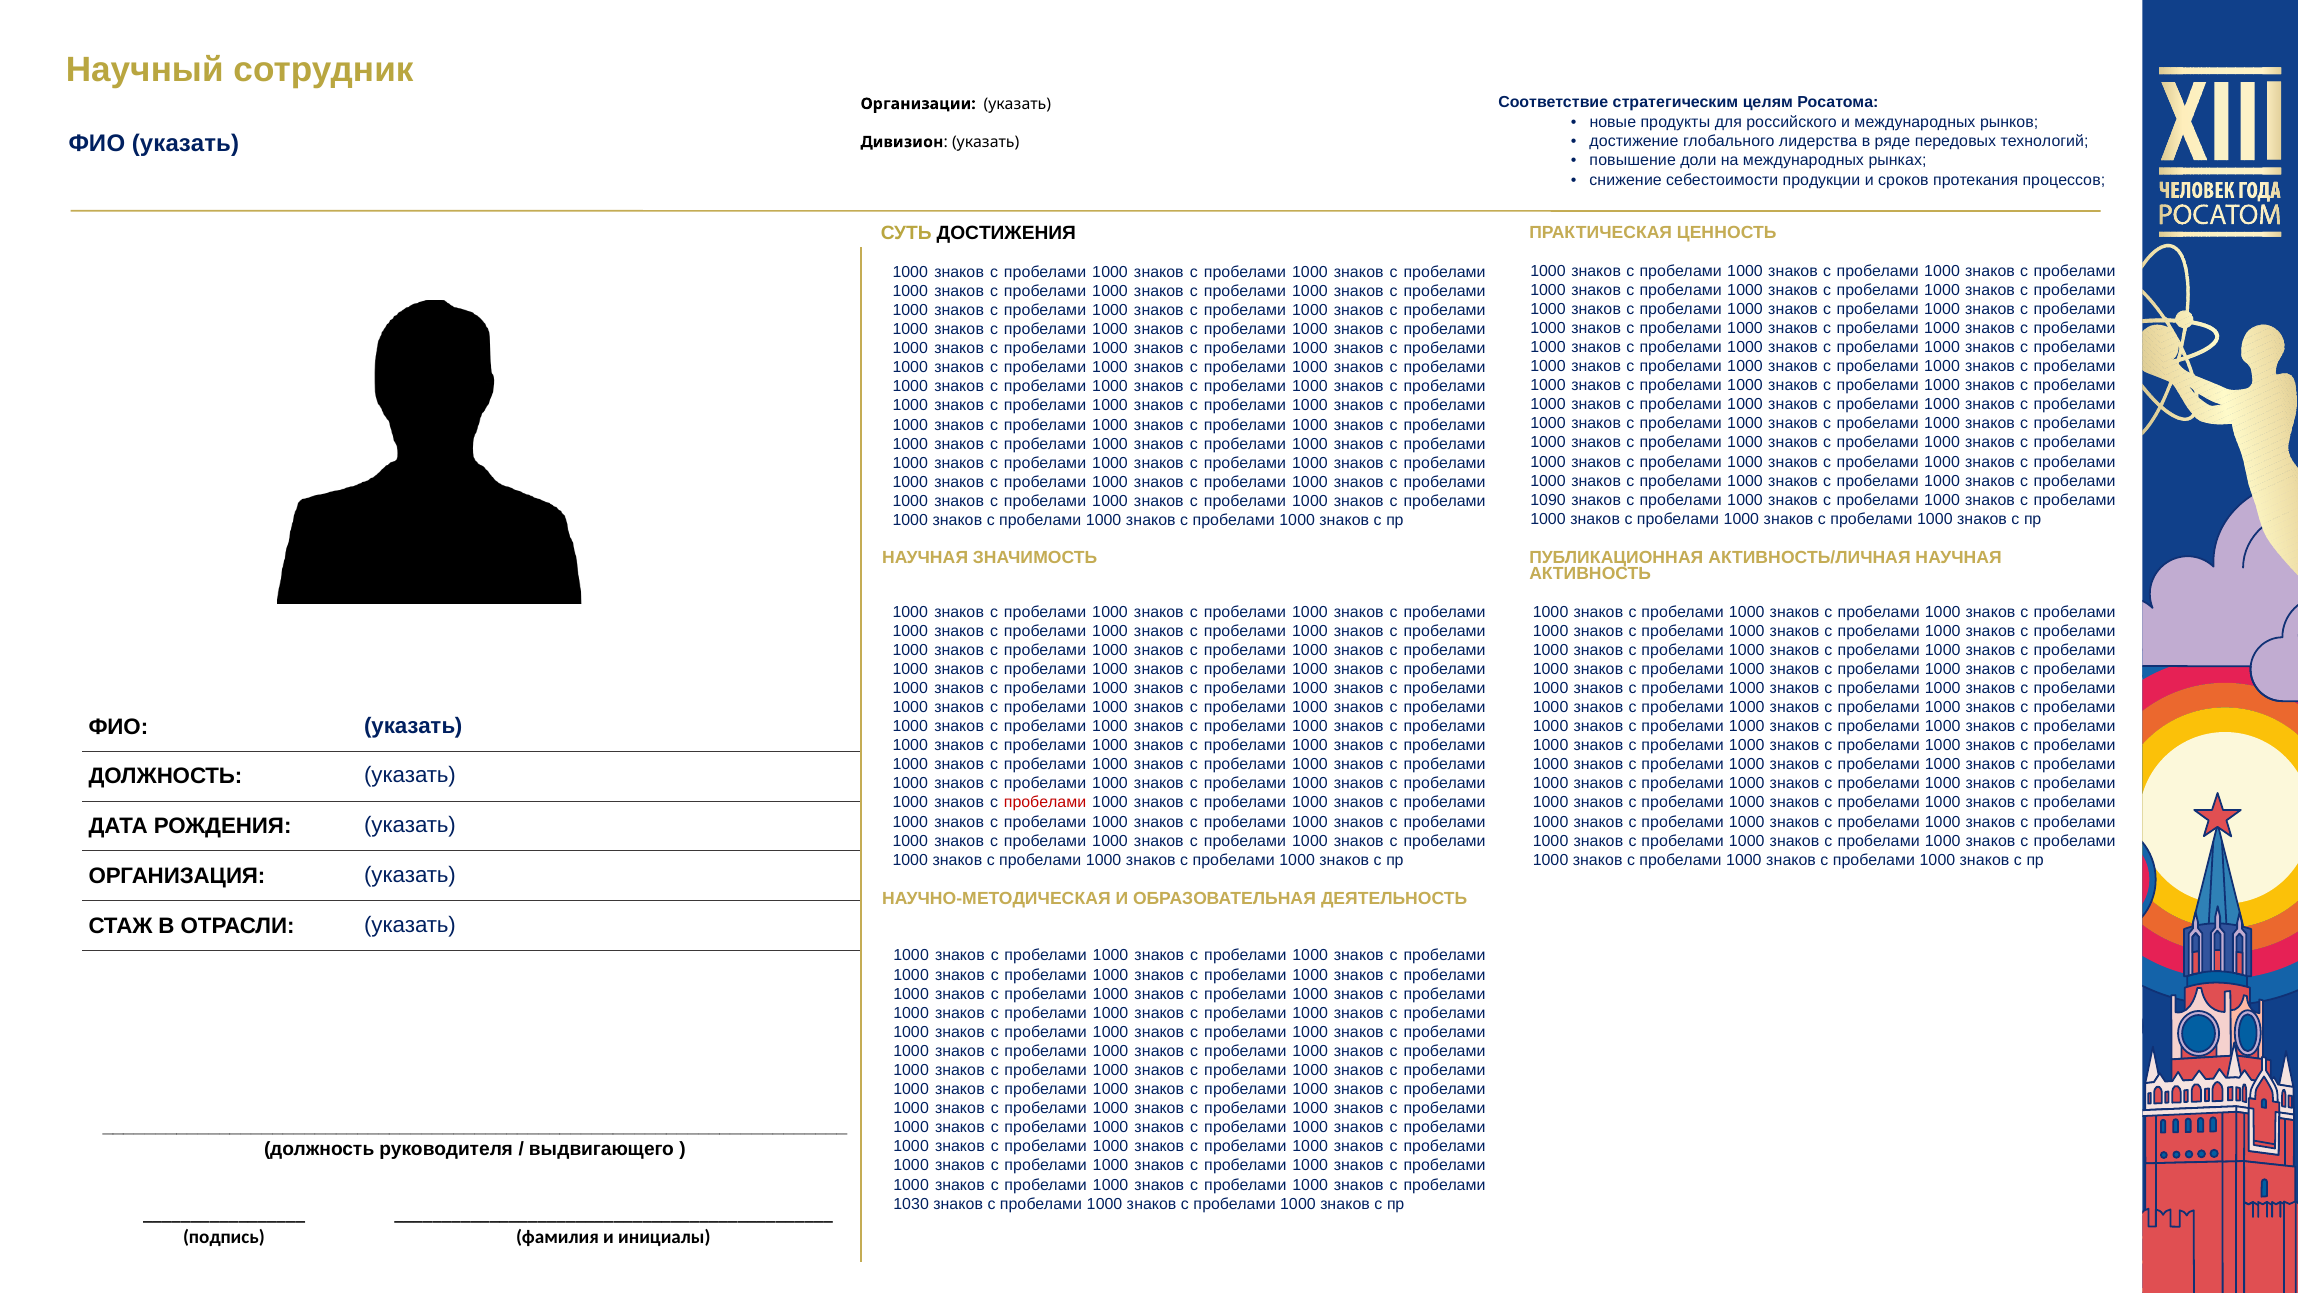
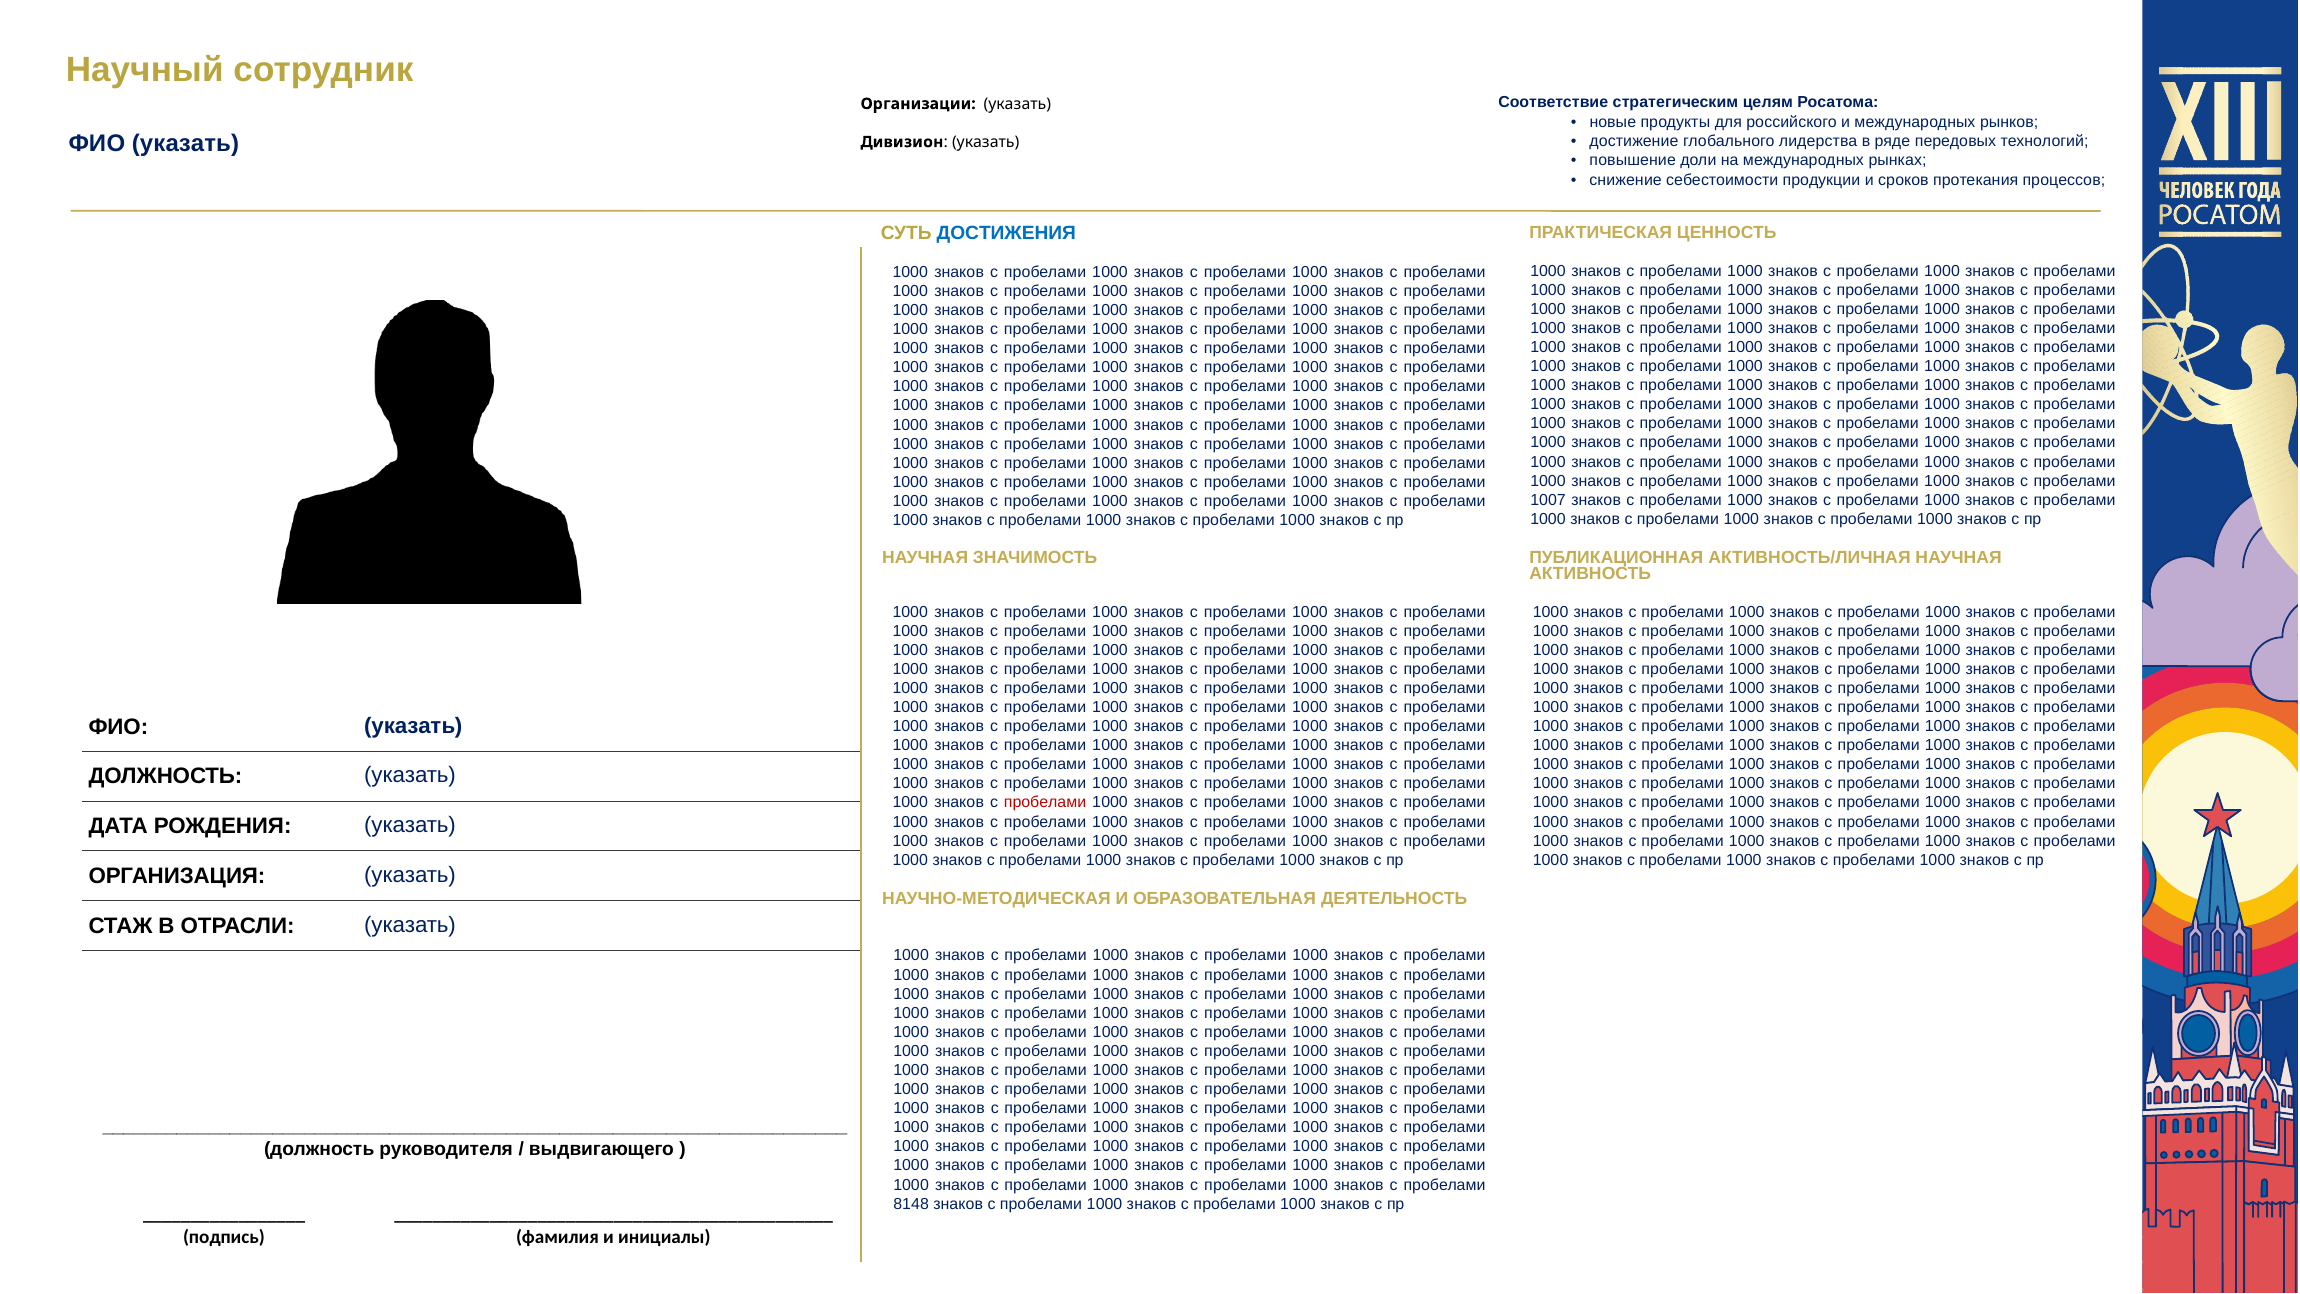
ДОСТИЖЕНИЯ colour: black -> blue (1006, 233)
1090: 1090 -> 1007 (1548, 500)
1030: 1030 -> 8148 (911, 1204)
